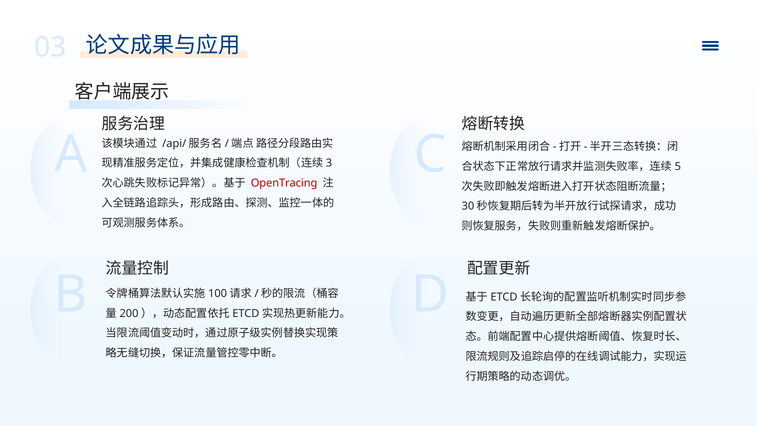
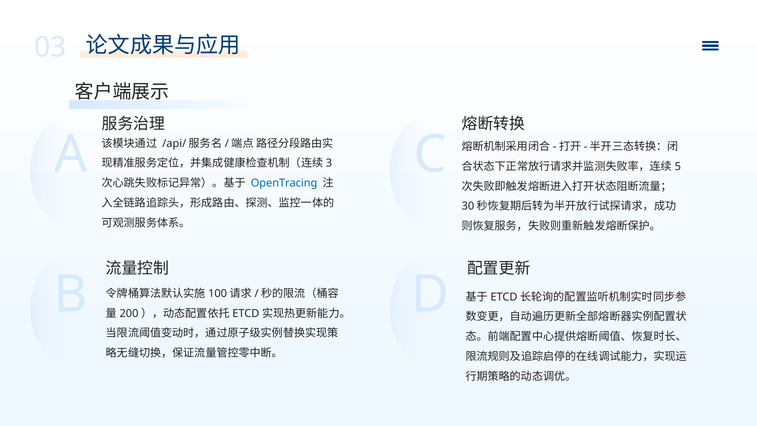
OpenTracing colour: red -> blue (284, 183)
